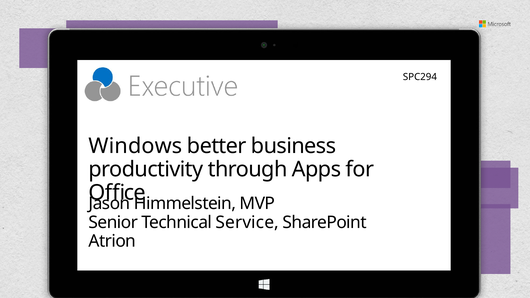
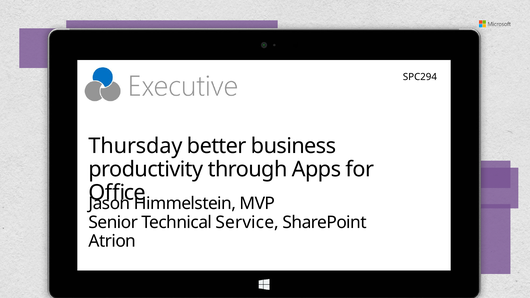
Windows: Windows -> Thursday (136, 146)
